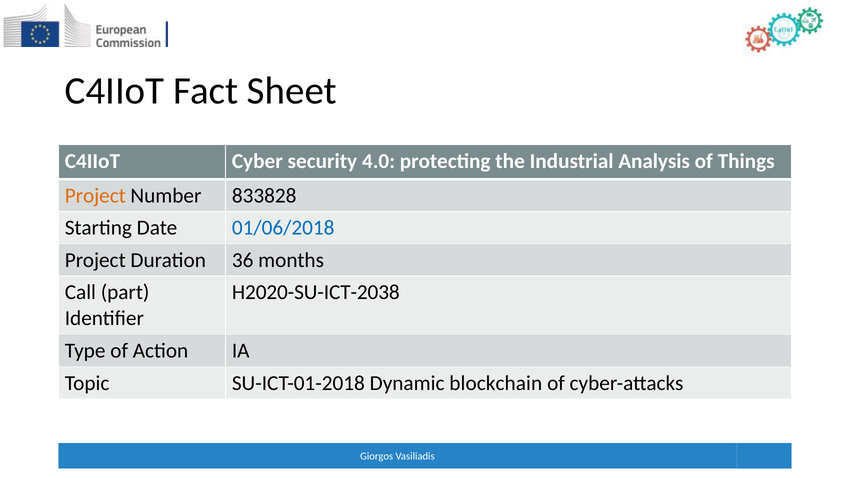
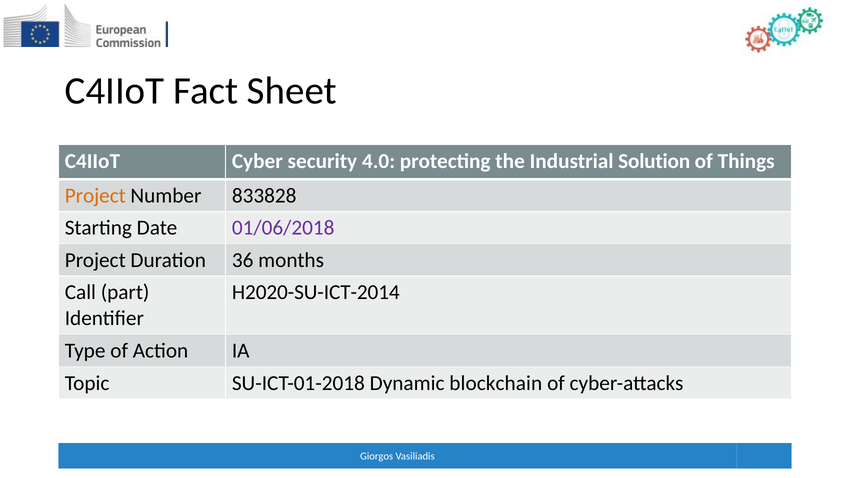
Analysis: Analysis -> Solution (654, 161)
01/06/2018 colour: blue -> purple (283, 228)
H2020-SU-ICT-2038: H2020-SU-ICT-2038 -> H2020-SU-ICT-2014 (316, 293)
